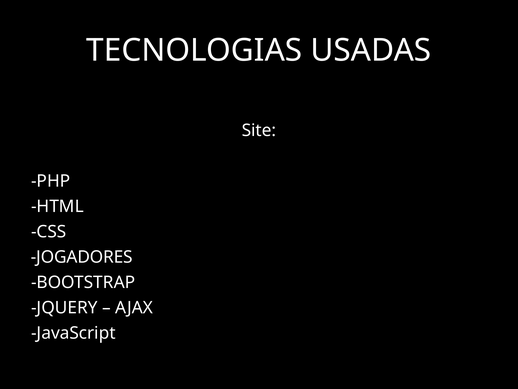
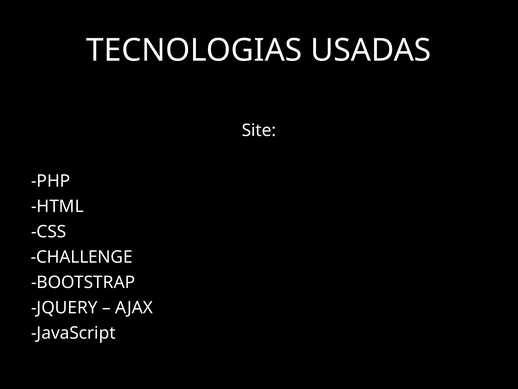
JOGADORES: JOGADORES -> CHALLENGE (82, 257)
